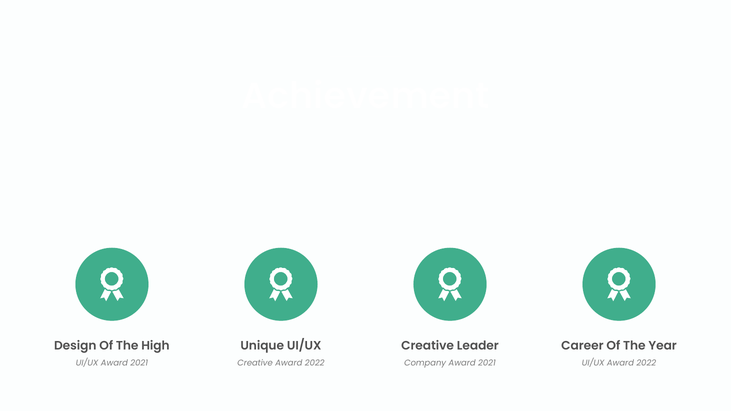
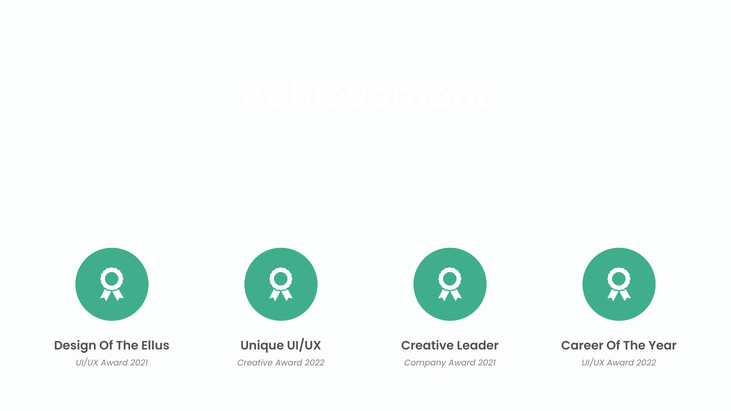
High: High -> Ellus (155, 346)
